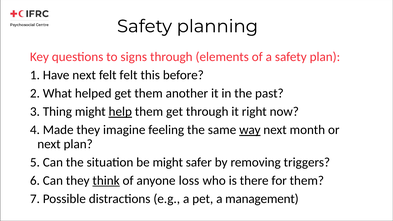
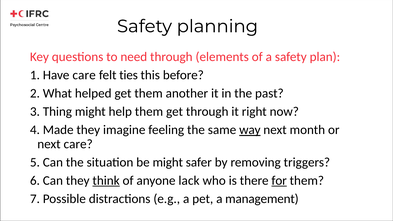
signs: signs -> need (134, 57)
Have next: next -> care (84, 75)
felt felt: felt -> ties (129, 75)
help underline: present -> none (120, 112)
next plan: plan -> care (78, 144)
loss: loss -> lack (189, 181)
for underline: none -> present (279, 181)
